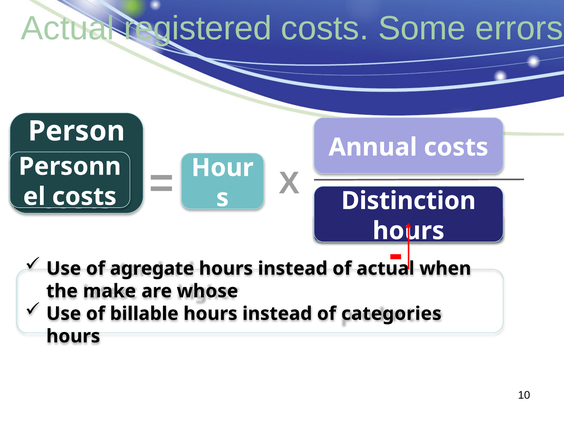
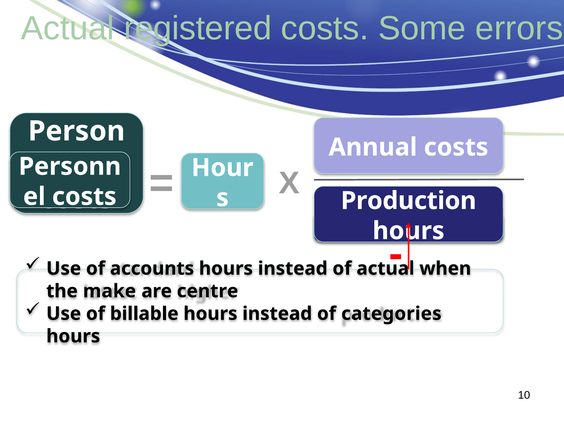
Distinction: Distinction -> Production (409, 201)
agregate: agregate -> accounts (152, 269)
whose: whose -> centre (208, 291)
